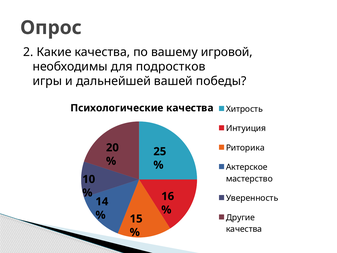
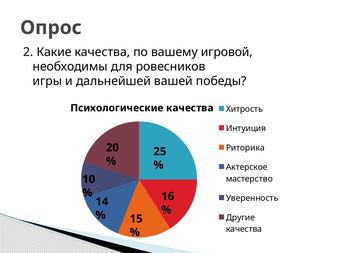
подростков: подростков -> ровесников (171, 67)
